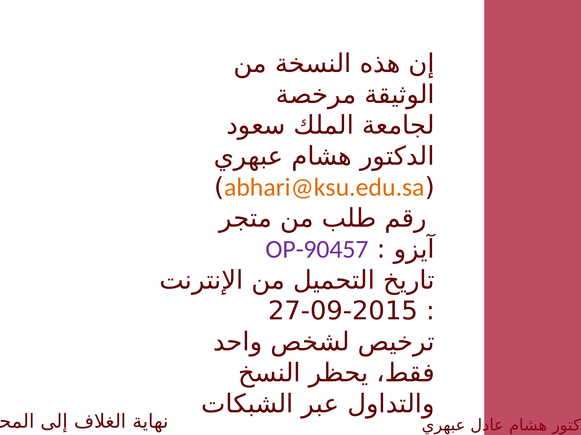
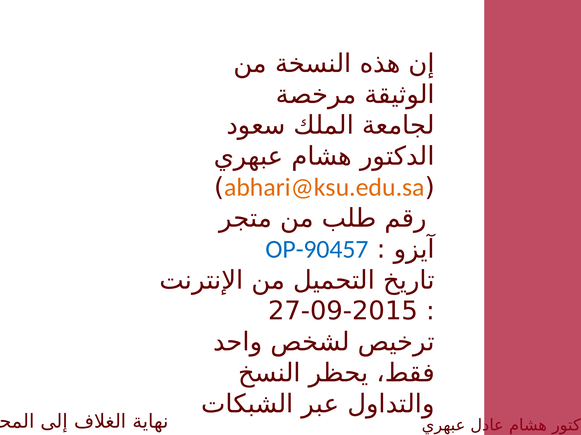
OP-90457 colour: purple -> blue (317, 250)
